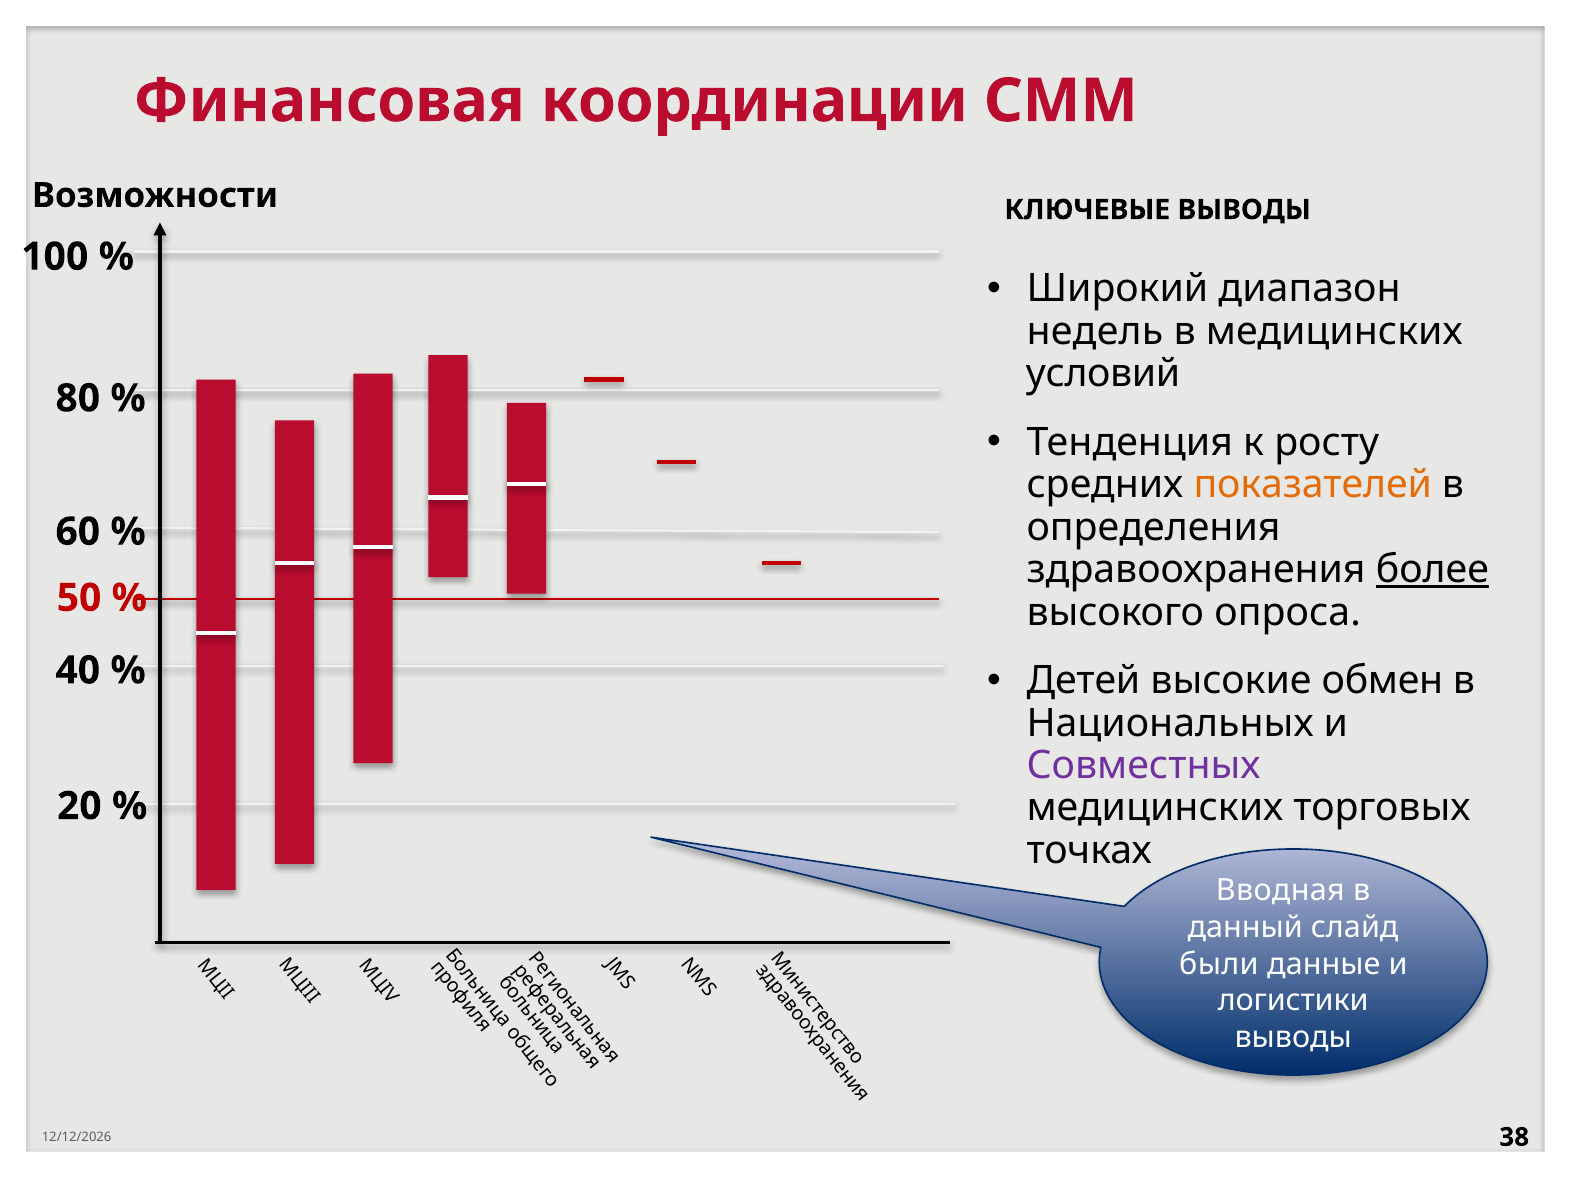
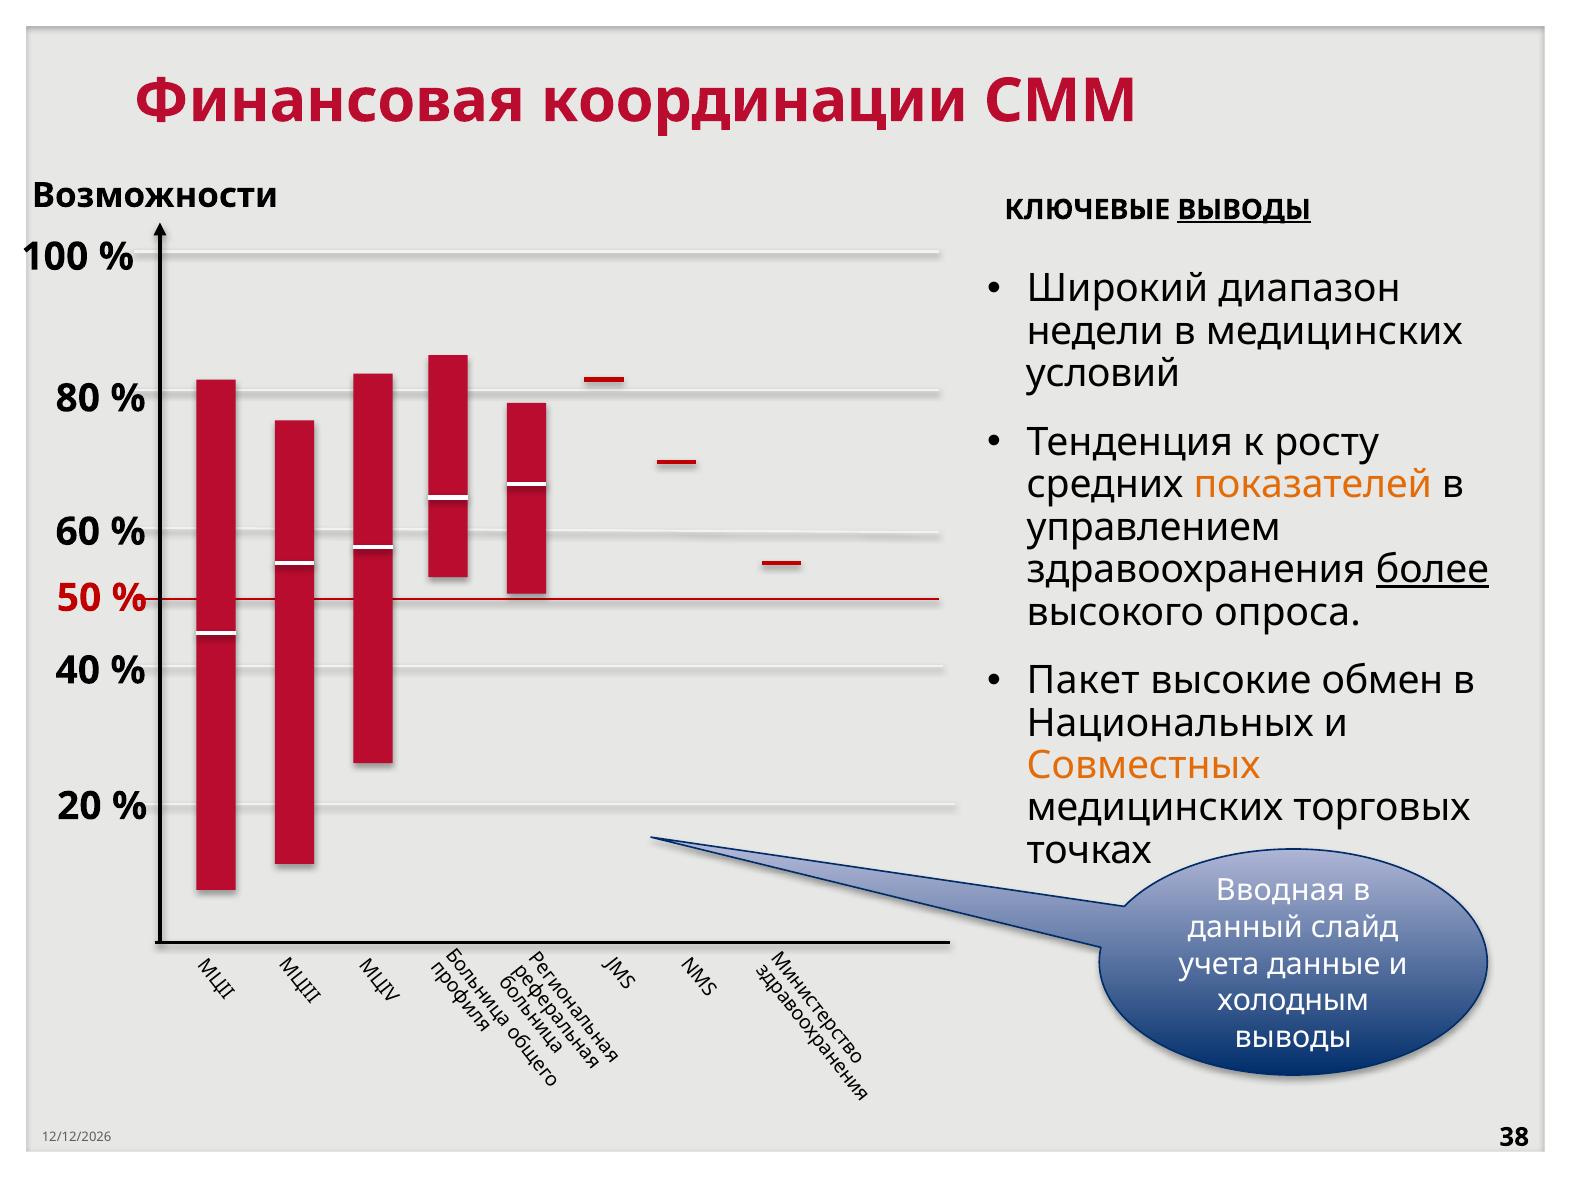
ВЫВОДЫ underline: none -> present (1244, 210)
недель: недель -> недели (1095, 331)
определения: определения -> управлением (1154, 527)
Детей: Детей -> Пакет (1083, 681)
Совместных colour: purple -> orange (1144, 766)
были: были -> учета (1219, 964)
логистики: логистики -> холодным (1293, 1001)
